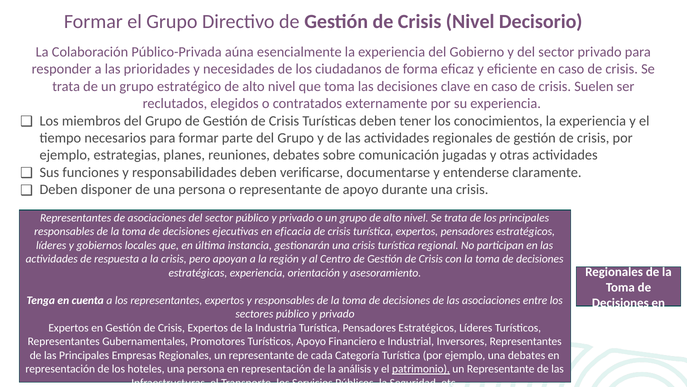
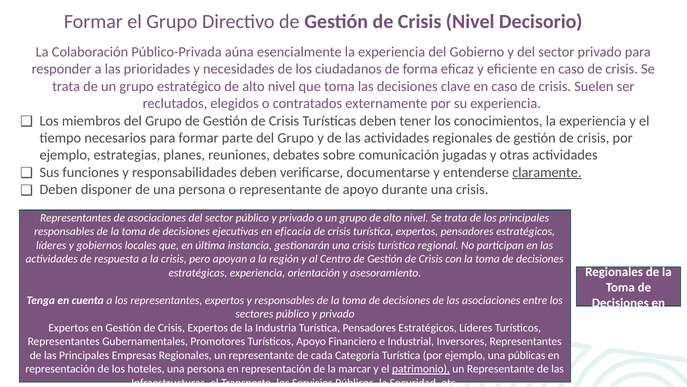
claramente underline: none -> present (547, 172)
una debates: debates -> públicas (527, 355)
análisis: análisis -> marcar (355, 369)
